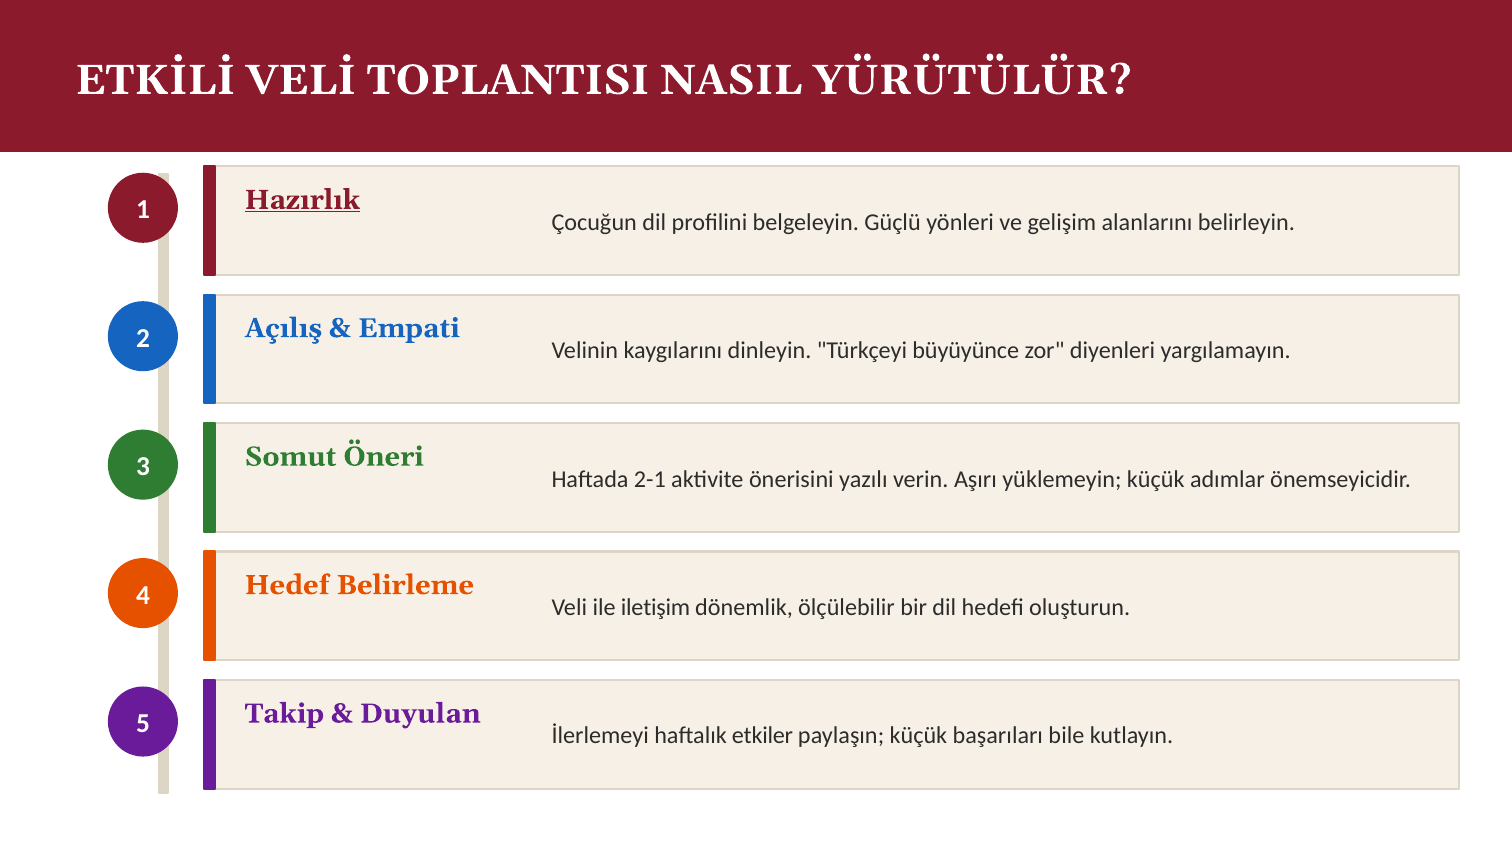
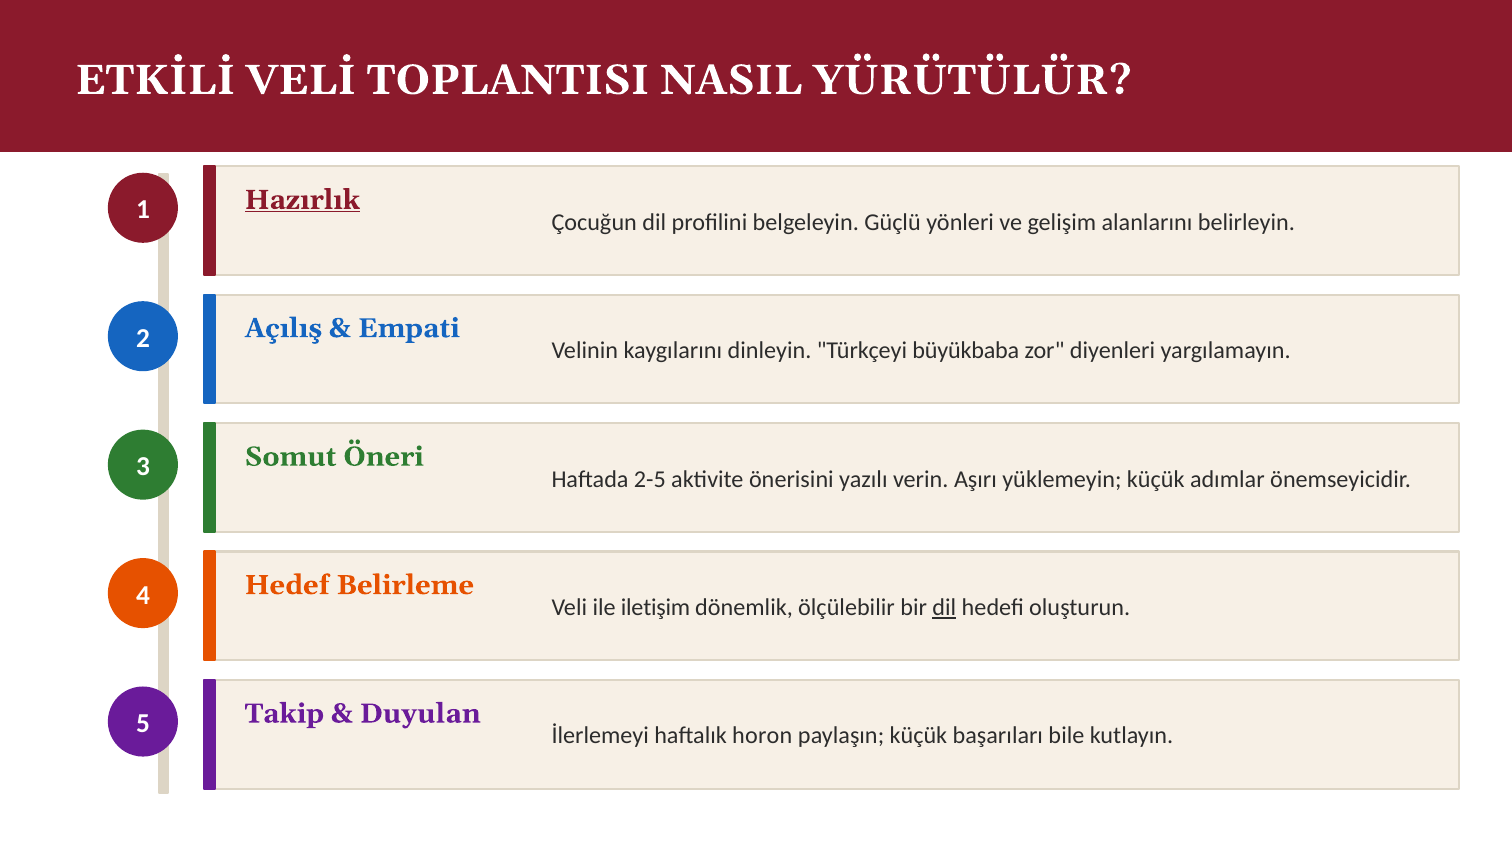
büyüyünce: büyüyünce -> büyükbaba (966, 351)
2-1: 2-1 -> 2-5 (650, 479)
dil underline: none -> present (944, 608)
etkiler: etkiler -> horon (762, 736)
